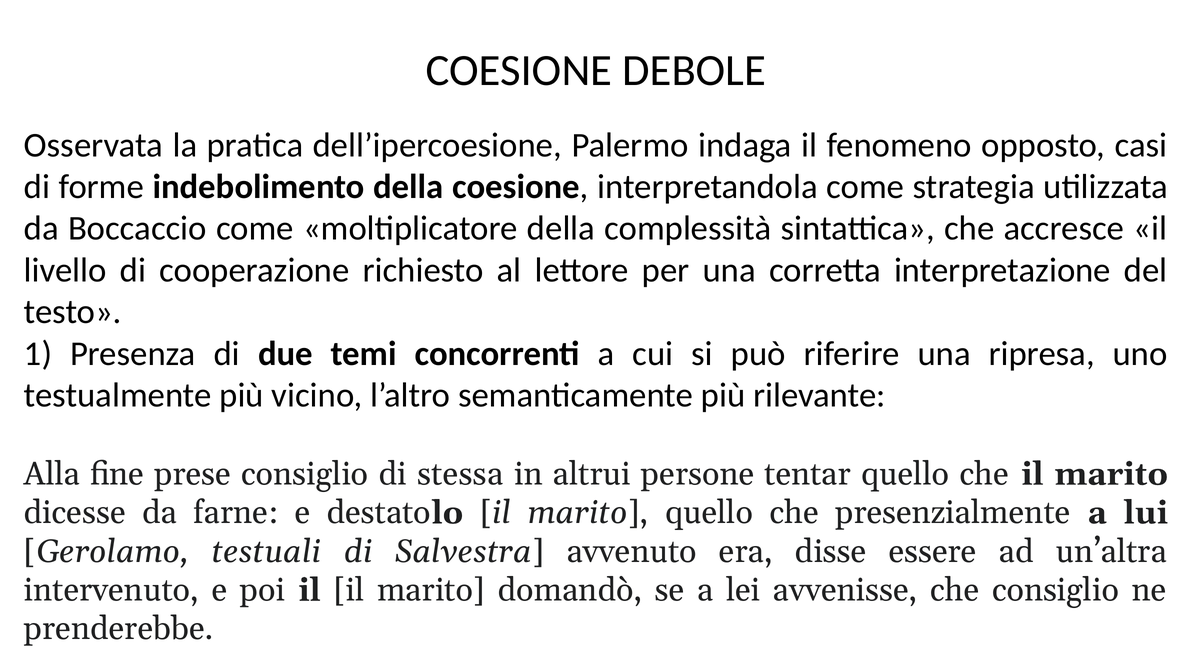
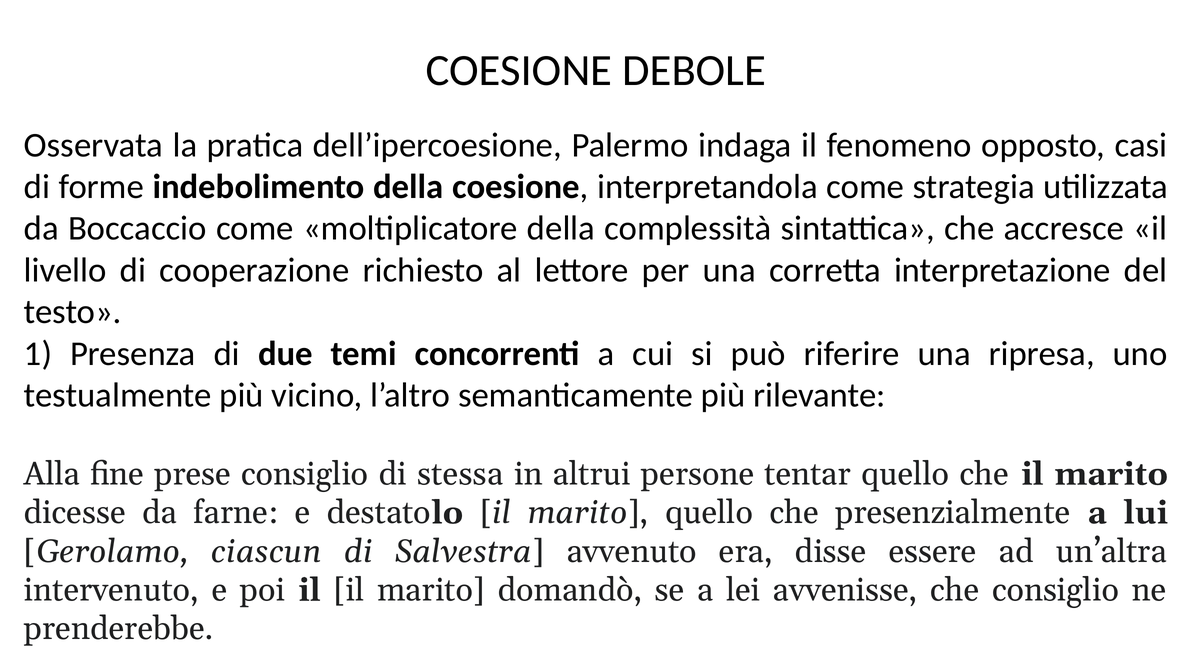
testuali: testuali -> ciascun (267, 552)
